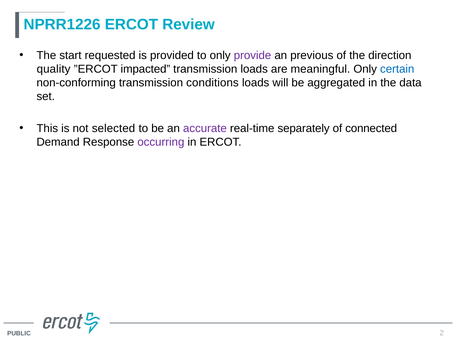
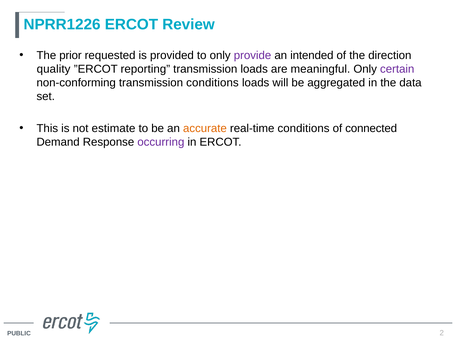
start: start -> prior (71, 56)
previous: previous -> intended (312, 56)
impacted: impacted -> reporting (145, 69)
certain colour: blue -> purple (397, 69)
selected: selected -> estimate (114, 129)
accurate colour: purple -> orange (205, 129)
real-time separately: separately -> conditions (303, 129)
